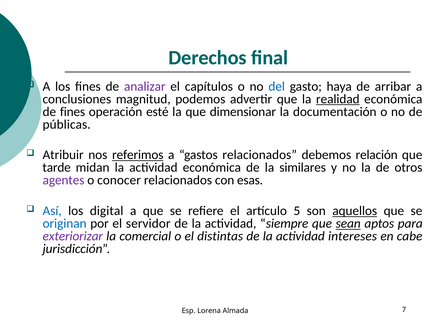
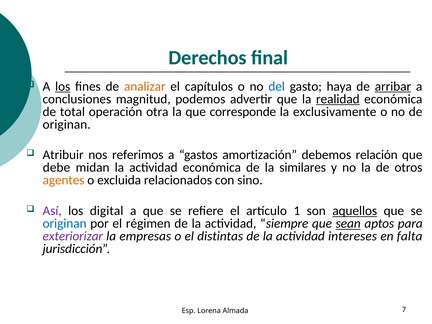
los underline: none -> present (63, 86)
analizar colour: purple -> orange (145, 86)
arribar underline: none -> present (393, 86)
de fines: fines -> total (72, 112)
esté: esté -> otra (157, 112)
dimensionar: dimensionar -> corresponde (243, 112)
documentación: documentación -> exclusivamente (335, 112)
públicas: públicas -> originan (67, 124)
referimos underline: present -> none (138, 155)
gastos relacionados: relacionados -> amortización (260, 155)
tarde: tarde -> debe (57, 168)
agentes colour: purple -> orange (64, 180)
conocer: conocer -> excluida (119, 180)
esas: esas -> sino (250, 180)
Así colour: blue -> purple (52, 211)
5: 5 -> 1 (297, 211)
servidor: servidor -> régimen (148, 224)
comercial: comercial -> empresas (145, 236)
cabe: cabe -> falta (410, 236)
